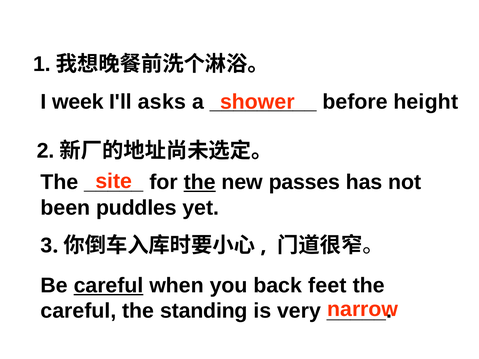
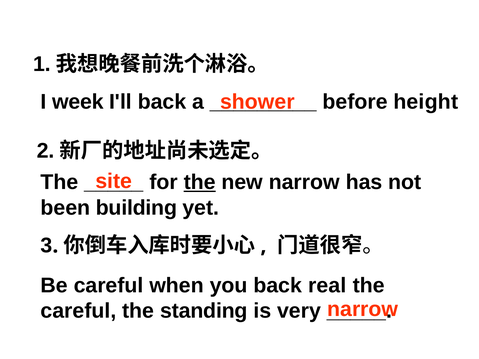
I'll asks: asks -> back (162, 102)
new passes: passes -> narrow (304, 182)
puddles: puddles -> building (136, 208)
careful underline: present -> none (109, 286)
feet: feet -> real (327, 286)
